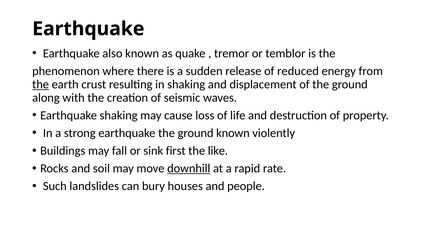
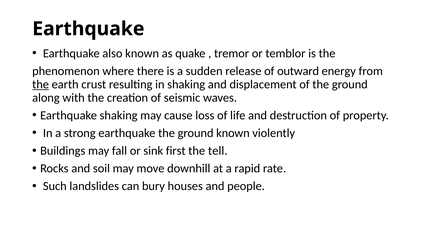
reduced: reduced -> outward (298, 71)
like: like -> tell (218, 151)
downhill underline: present -> none (189, 168)
